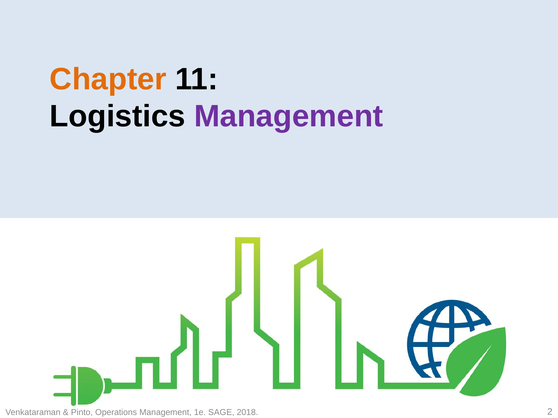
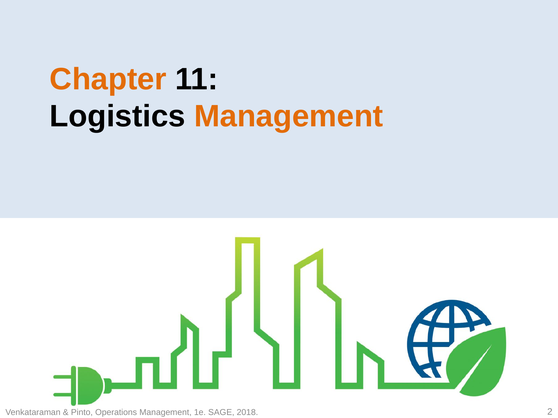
Management colour: purple -> orange (289, 117)
